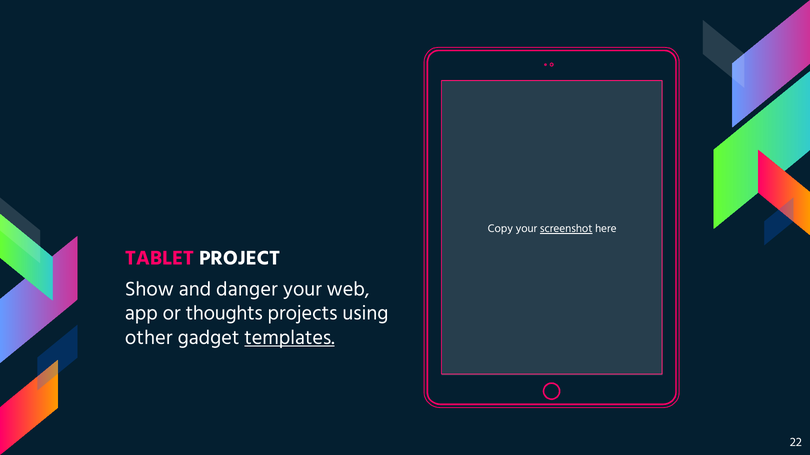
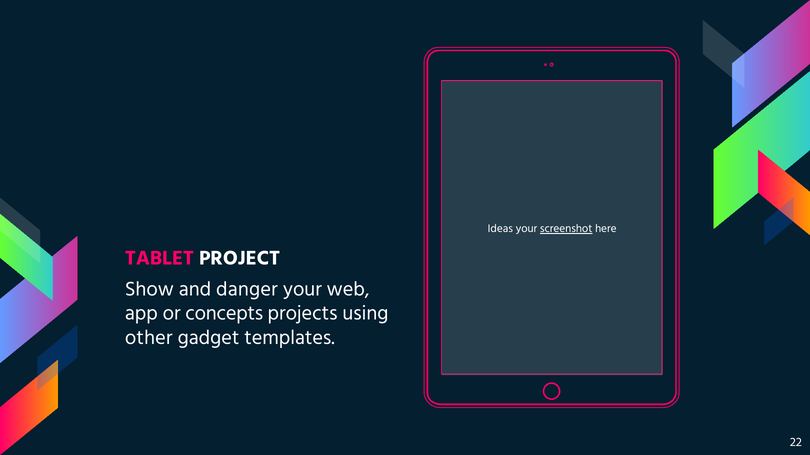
Copy: Copy -> Ideas (500, 229)
thoughts: thoughts -> concepts (224, 314)
templates underline: present -> none (289, 338)
